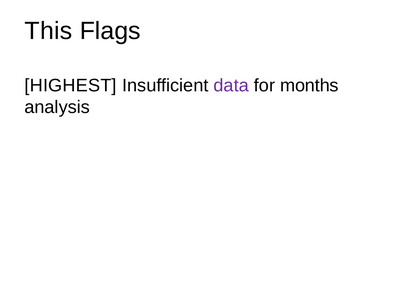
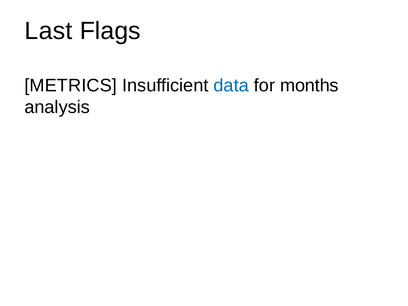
This: This -> Last (49, 31)
HIGHEST: HIGHEST -> METRICS (71, 86)
data colour: purple -> blue (231, 86)
